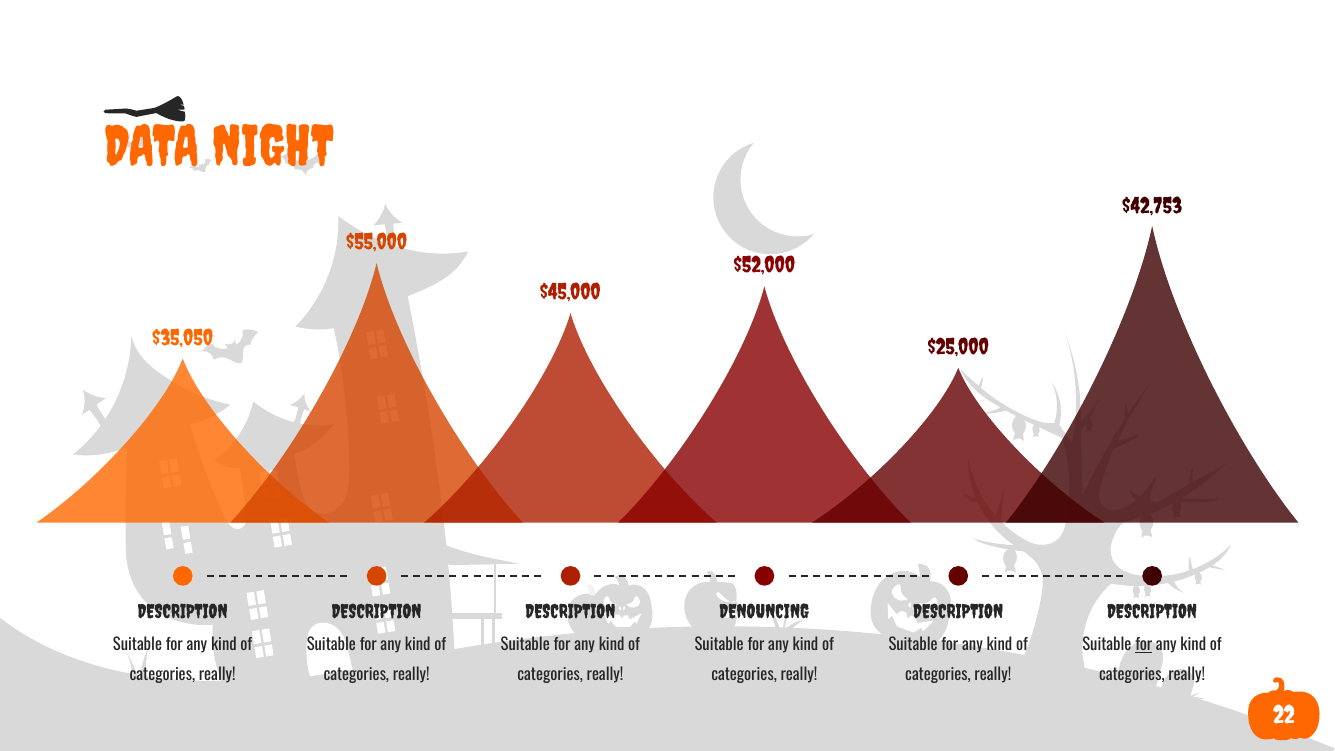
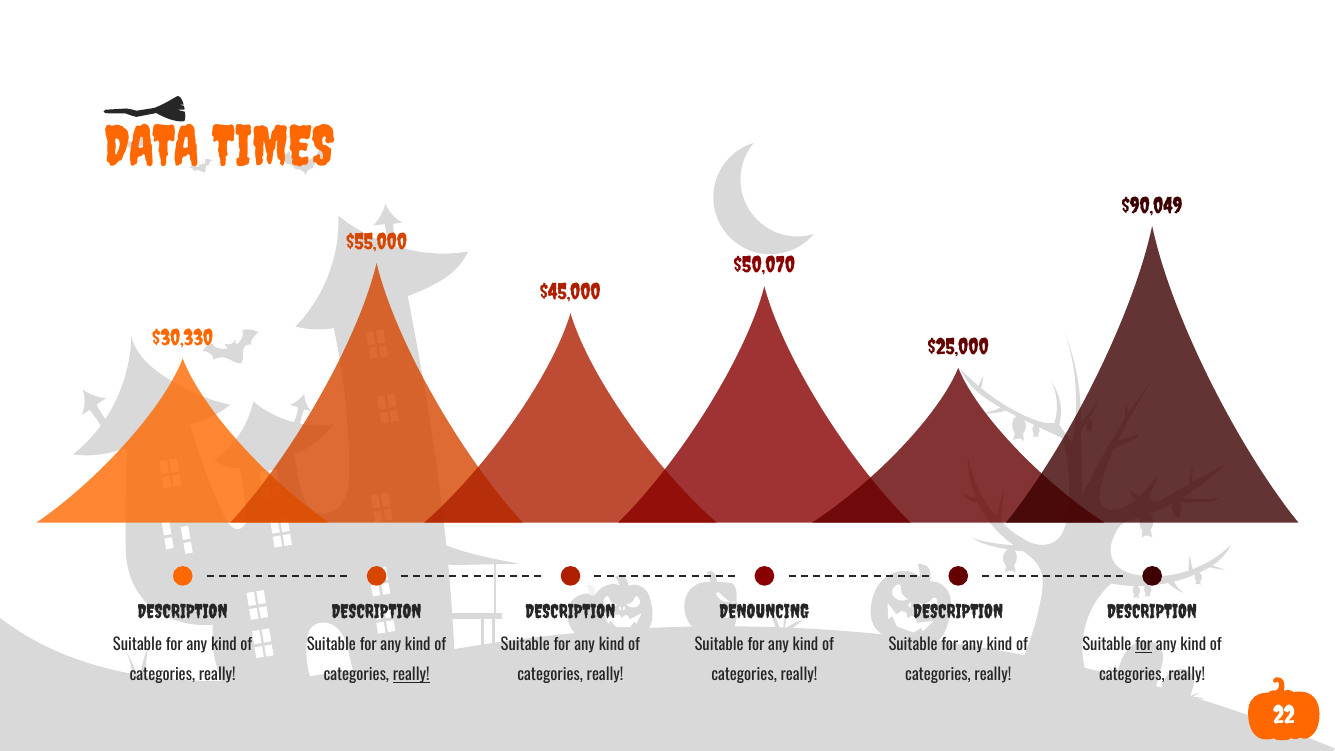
NIGHT: NIGHT -> TIMES (273, 147)
$42,753: $42,753 -> $90,049 (1152, 206)
$52,000: $52,000 -> $50,070 (764, 266)
$35,050: $35,050 -> $30,330 (183, 338)
really underline: none -> present (411, 675)
